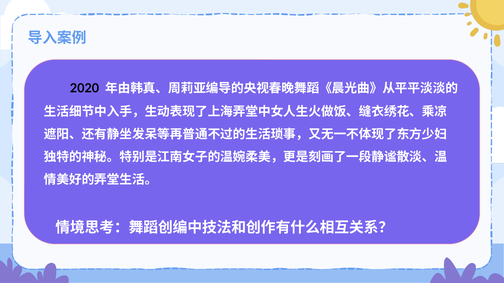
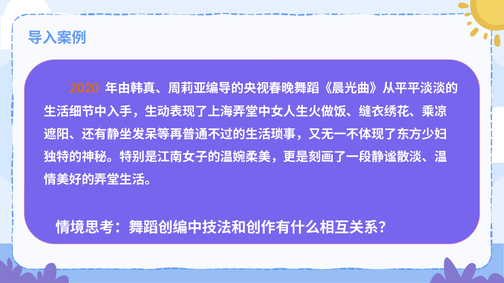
2020 colour: black -> orange (85, 88)
